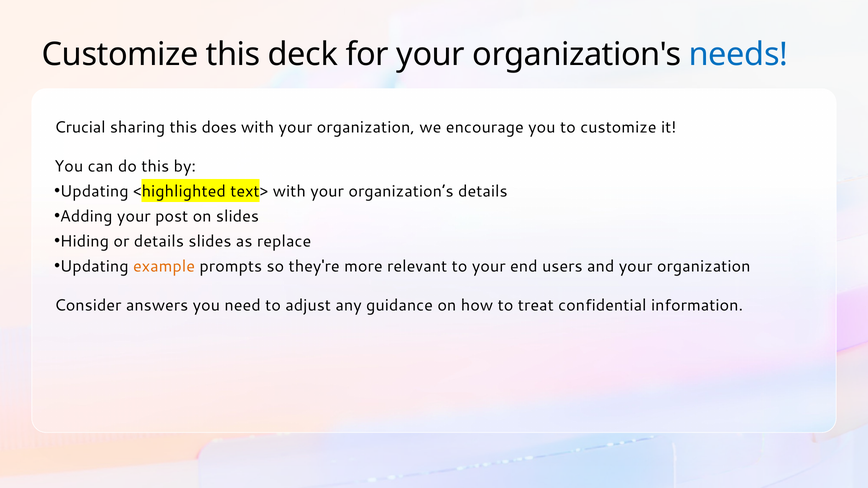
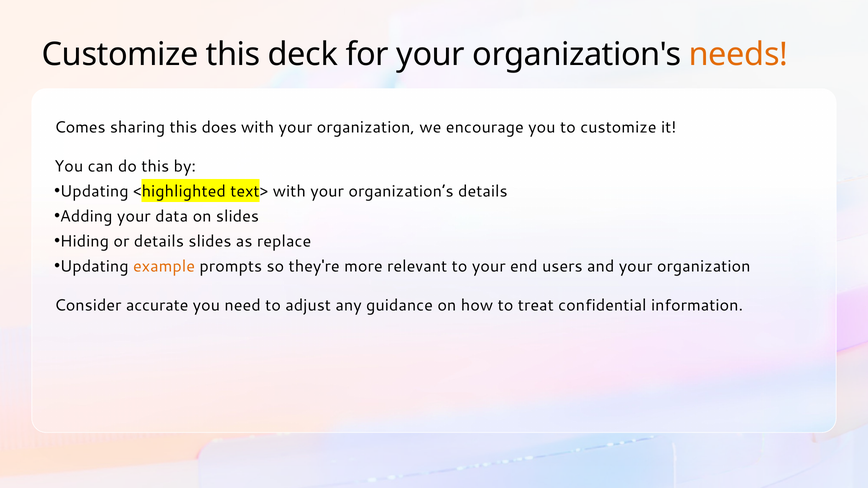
needs colour: blue -> orange (738, 54)
Crucial: Crucial -> Comes (80, 128)
post: post -> data (172, 217)
answers: answers -> accurate (157, 305)
